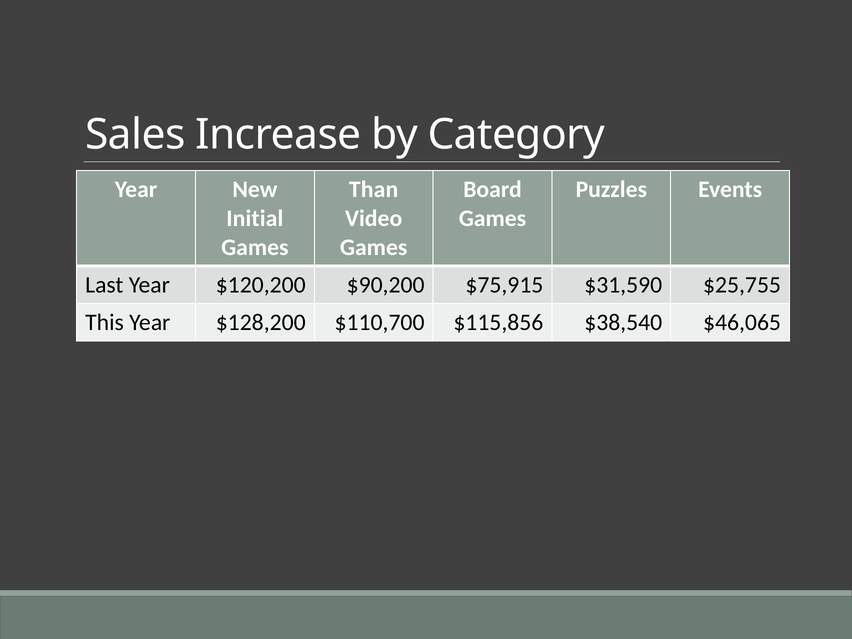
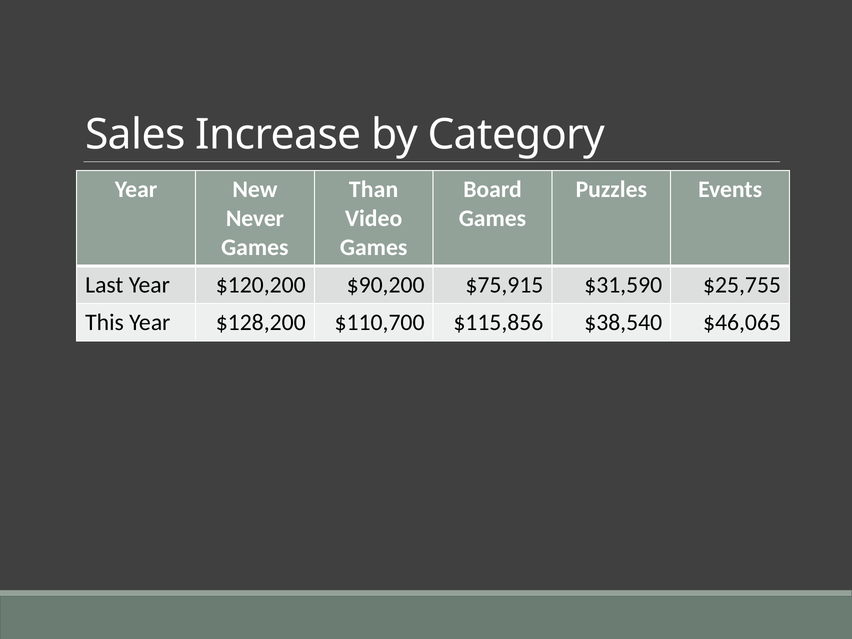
Initial: Initial -> Never (255, 218)
